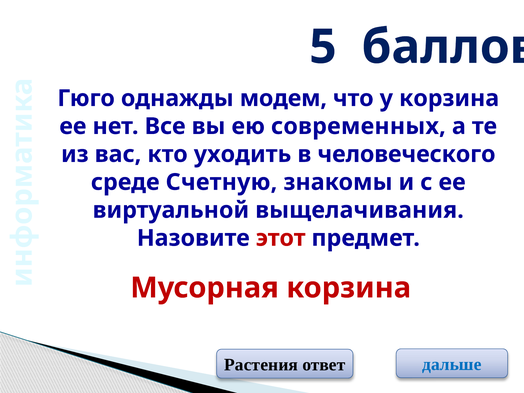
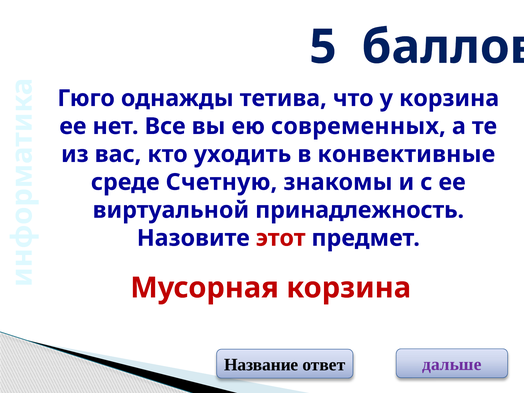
модем: модем -> тетива (283, 98)
человеческого: человеческого -> конвективные (406, 154)
выщелачивания: выщелачивания -> принадлежность (360, 210)
Растения: Растения -> Название (261, 365)
дальше colour: blue -> purple (452, 364)
